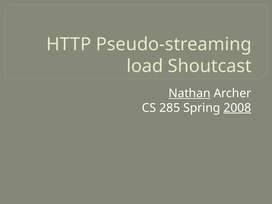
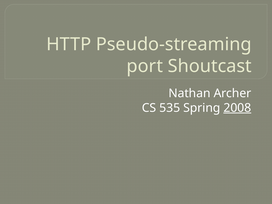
load: load -> port (145, 66)
Nathan underline: present -> none (189, 93)
285: 285 -> 535 (170, 108)
